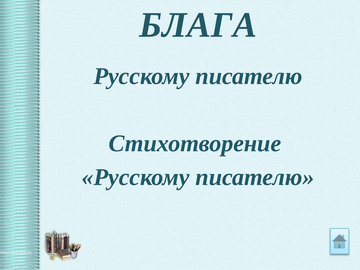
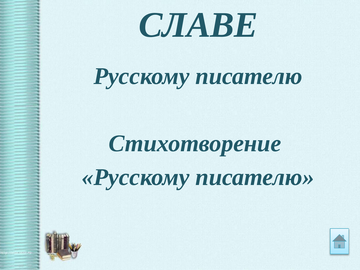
БЛАГА: БЛАГА -> СЛАВЕ (198, 25)
